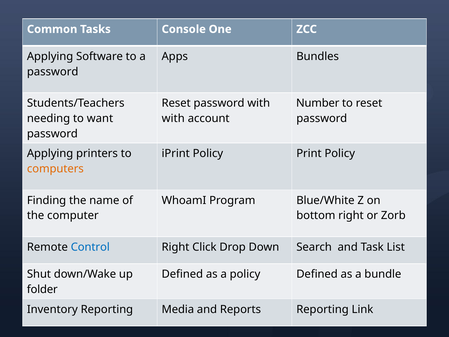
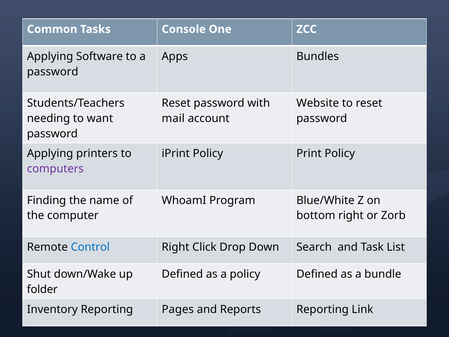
Number: Number -> Website (318, 103)
with: with -> mail (173, 118)
computers colour: orange -> purple (55, 169)
Media: Media -> Pages (178, 309)
